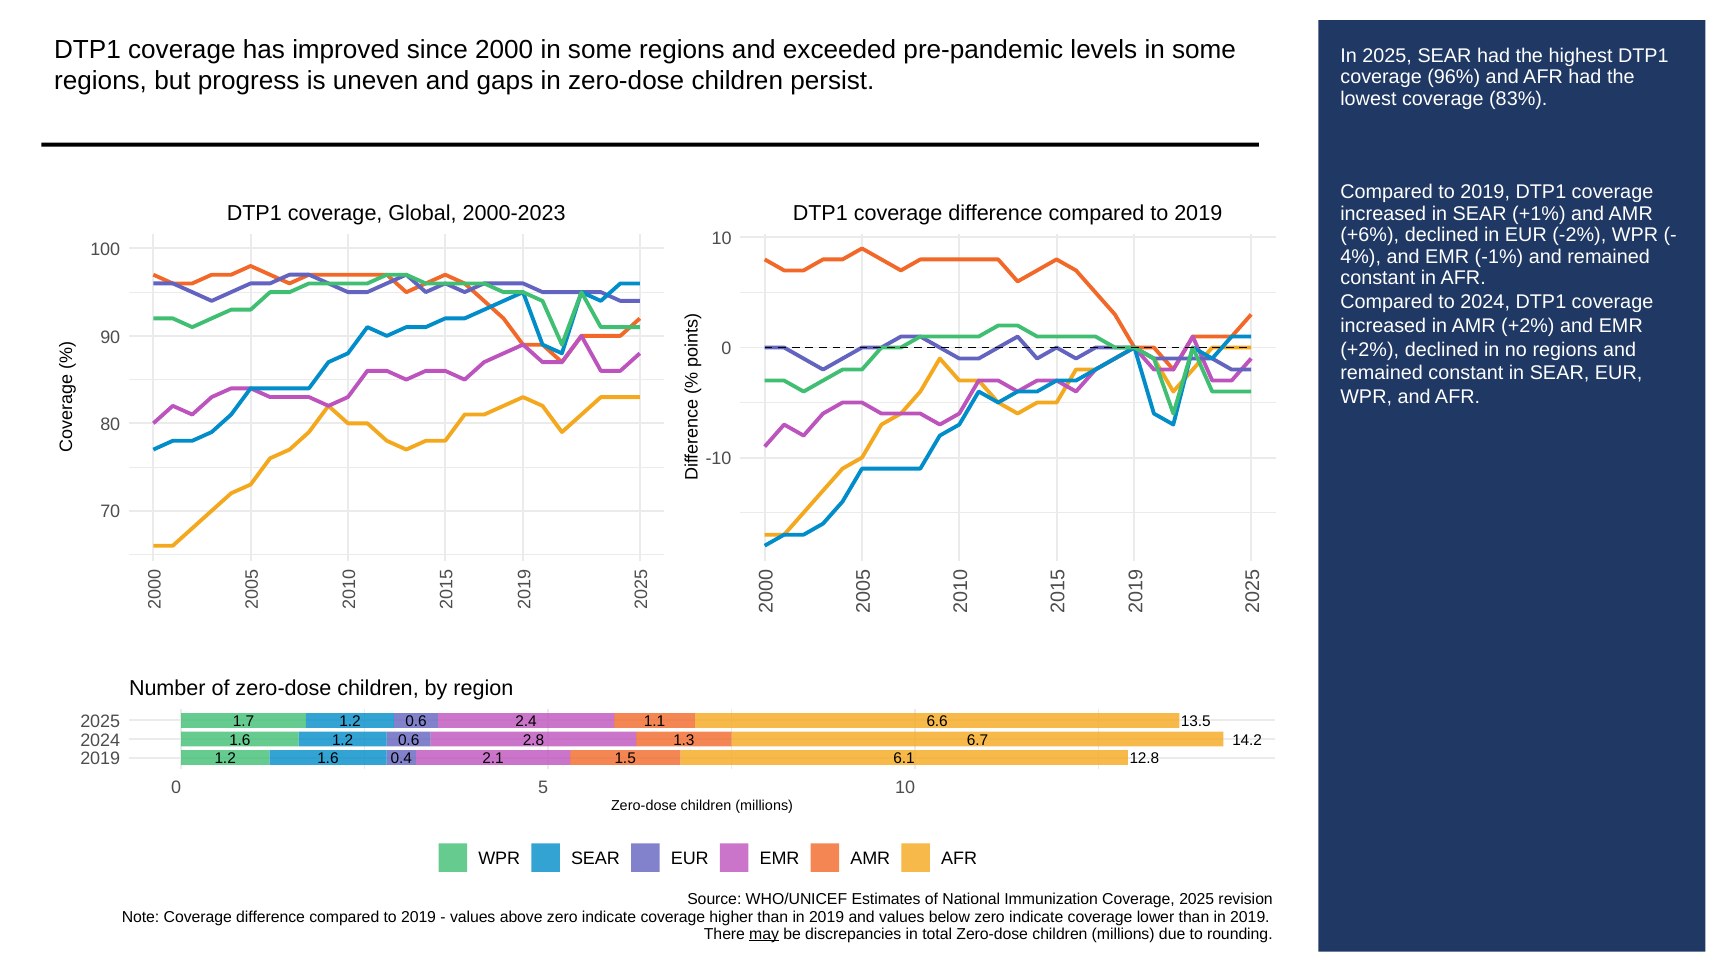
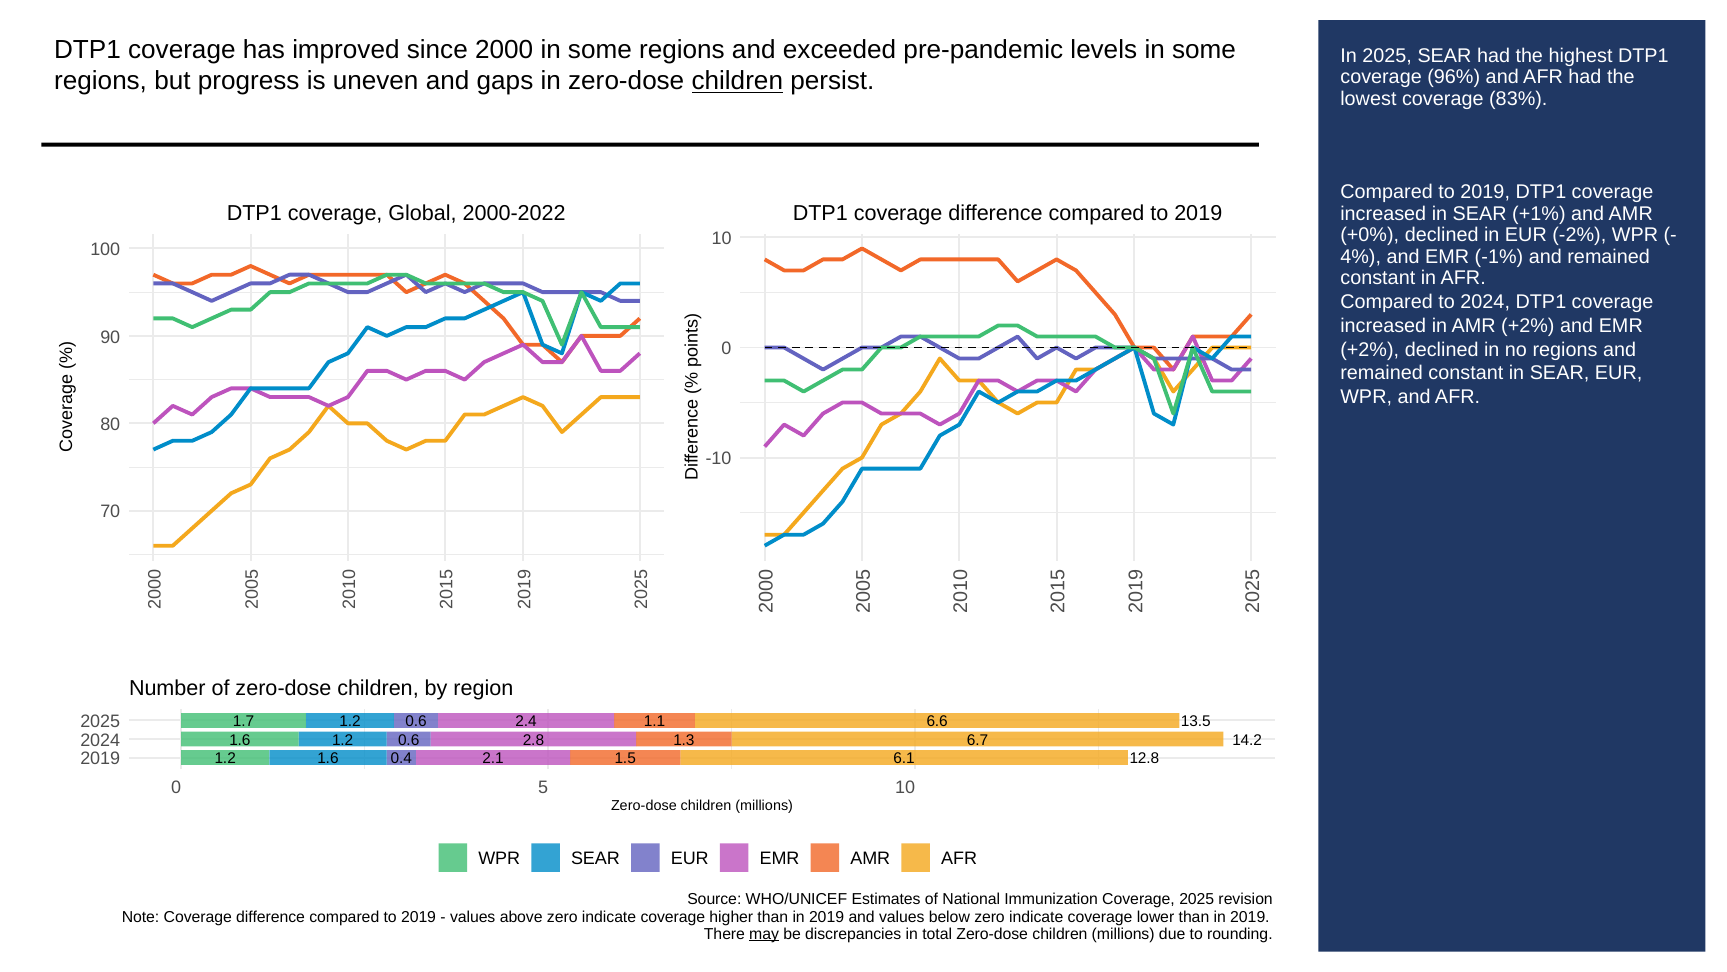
children underline: none -> present (737, 81)
2000-2023: 2000-2023 -> 2000-2022 (514, 213)
+6%: +6% -> +0% (1370, 235)
